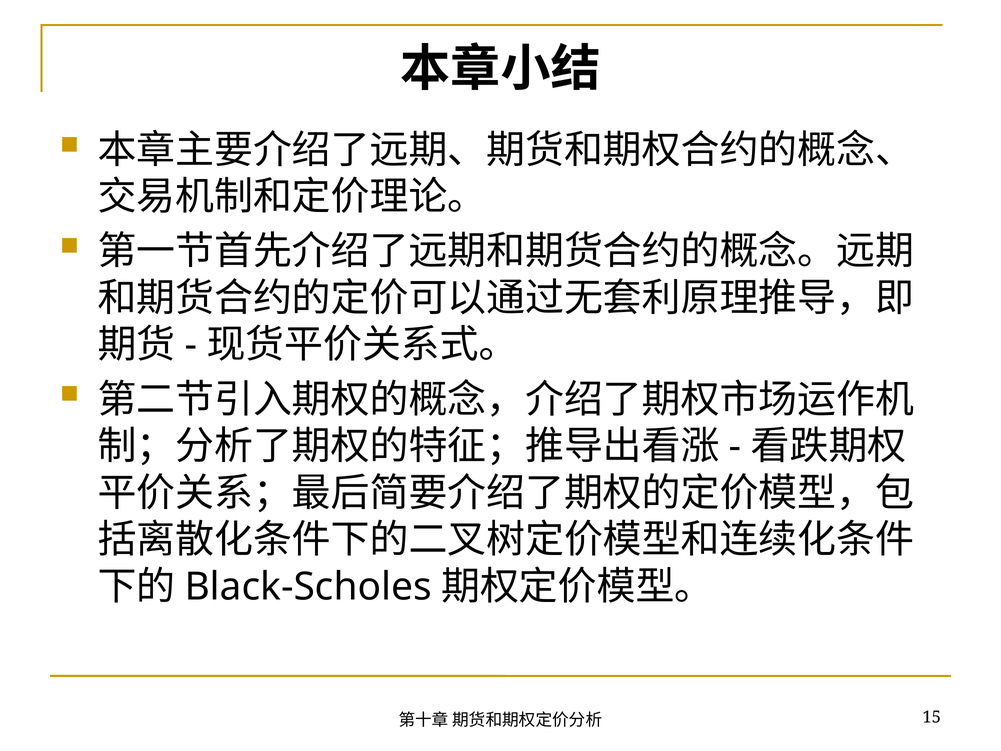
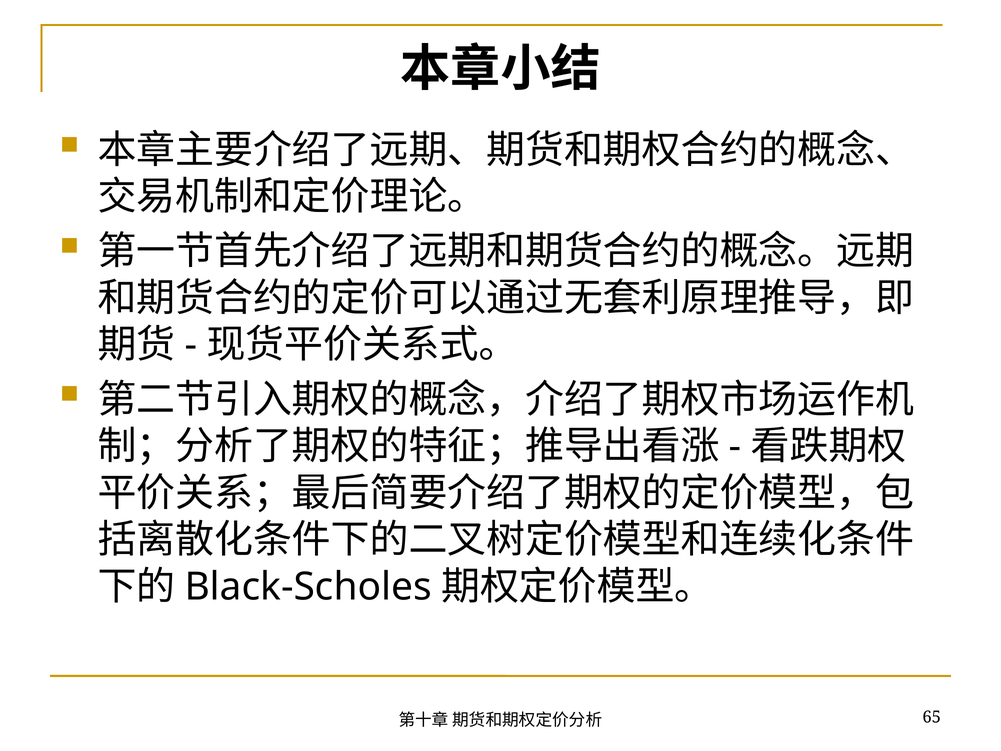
15: 15 -> 65 (932, 717)
